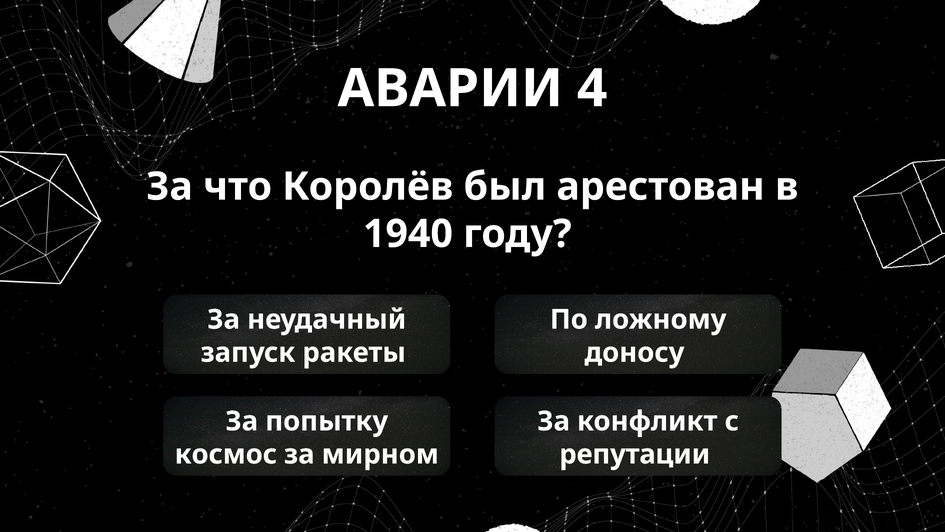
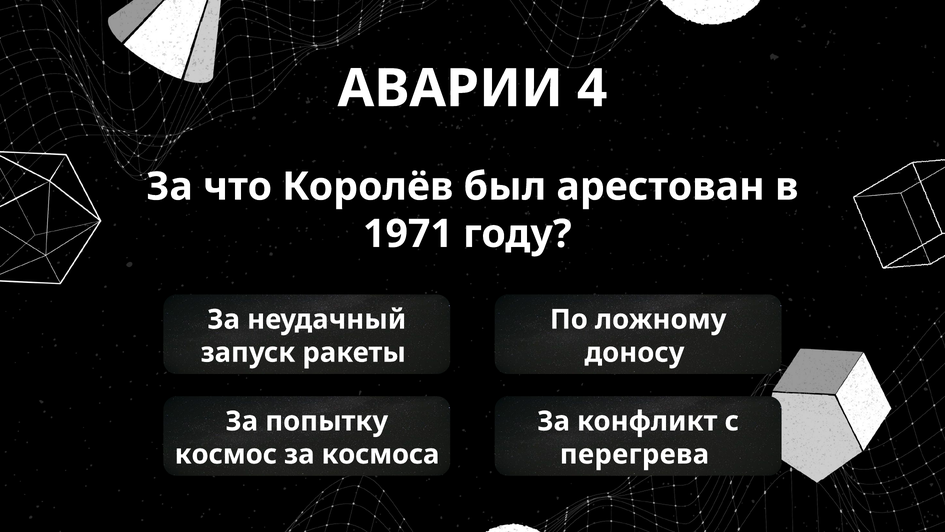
1940: 1940 -> 1971 (408, 234)
мирном: мирном -> космоса (380, 454)
репутации: репутации -> перегрева (634, 454)
